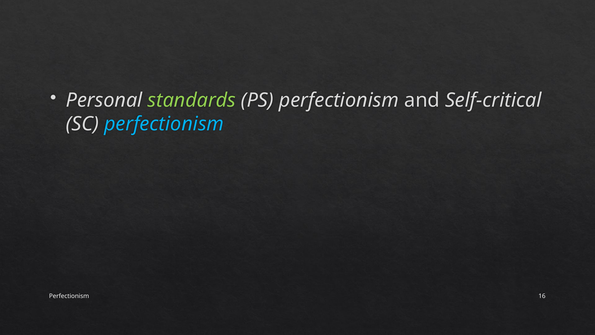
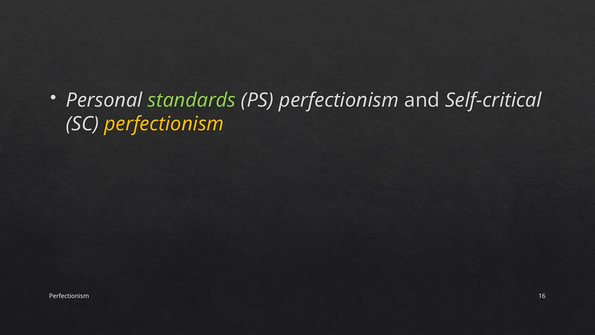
perfectionism colour: light blue -> yellow (164, 124)
